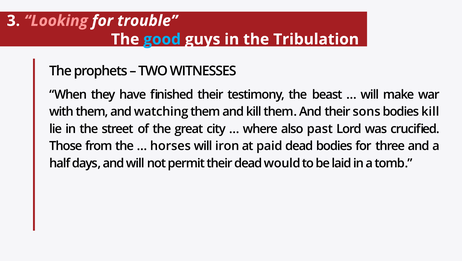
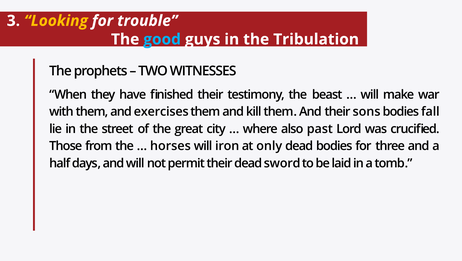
Looking colour: pink -> yellow (56, 21)
watching: watching -> exercises (161, 112)
bodies kill: kill -> fall (430, 112)
paid: paid -> only (269, 146)
would: would -> sword (282, 163)
